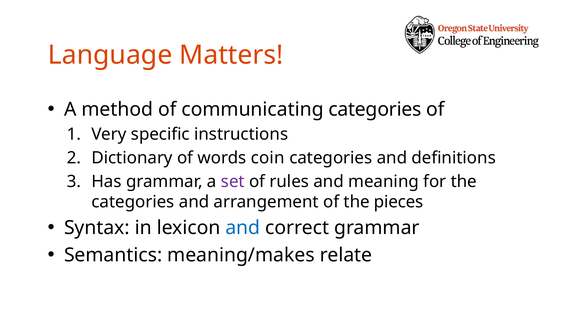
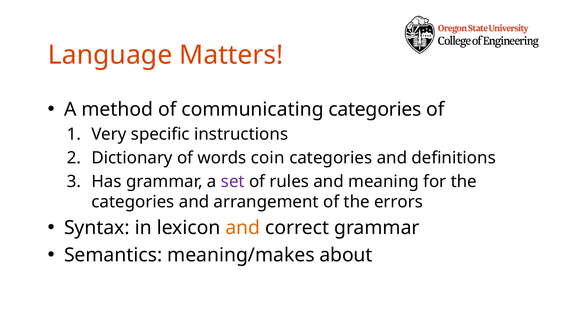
pieces: pieces -> errors (398, 202)
and colour: blue -> orange (243, 228)
relate: relate -> about (346, 255)
